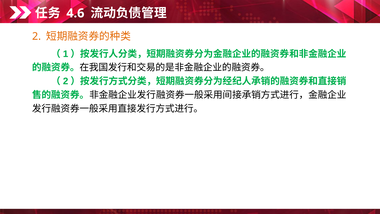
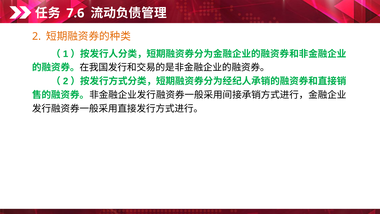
4.6: 4.6 -> 7.6 (75, 13)
